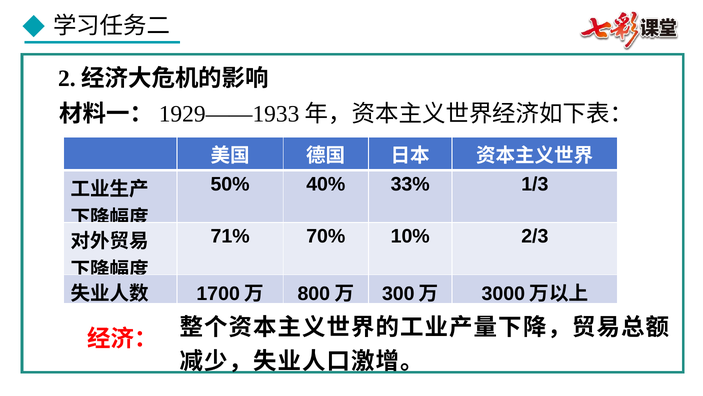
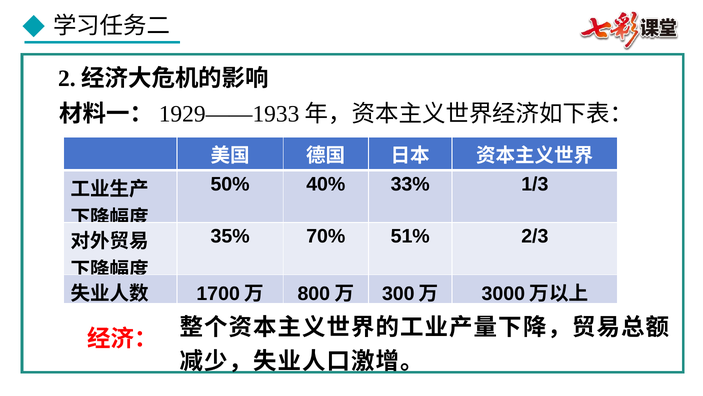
71%: 71% -> 35% (230, 236)
10%: 10% -> 51% (410, 236)
